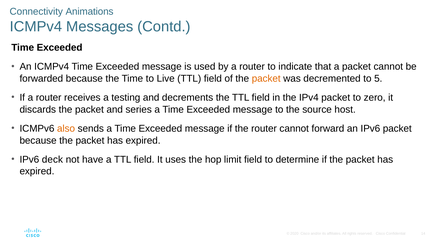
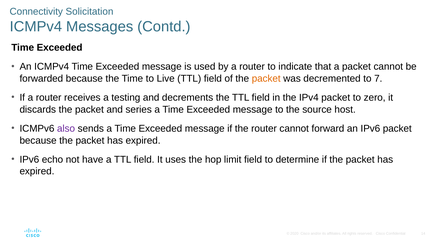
Animations: Animations -> Solicitation (90, 11)
5: 5 -> 7 (378, 78)
also colour: orange -> purple (66, 128)
deck: deck -> echo (52, 159)
